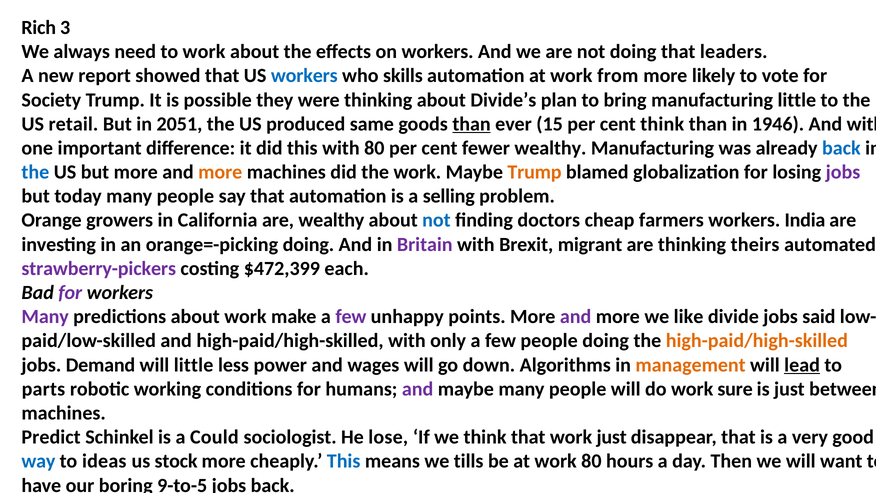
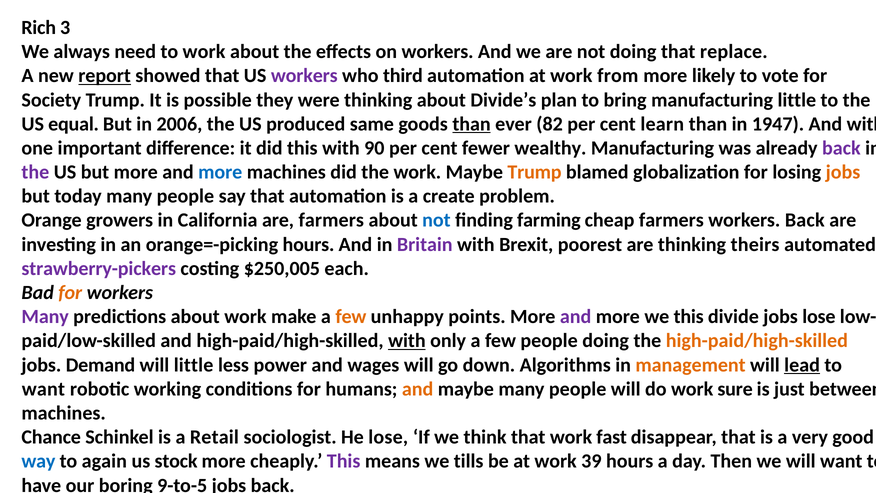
leaders: leaders -> replace (734, 52)
report underline: none -> present (105, 76)
workers colour: blue -> purple (304, 76)
skills: skills -> third (403, 76)
retail: retail -> equal (74, 124)
2051: 2051 -> 2006 (179, 124)
15: 15 -> 82 (550, 124)
cent think: think -> learn (662, 124)
1946: 1946 -> 1947 (778, 124)
with 80: 80 -> 90 (374, 148)
back colour: blue -> purple (841, 148)
the colour: blue -> purple (35, 172)
more colour: orange -> blue (220, 172)
jobs colour: purple -> orange (843, 172)
selling: selling -> create (449, 196)
are wealthy: wealthy -> farmers (331, 220)
doctors: doctors -> farming (549, 220)
workers India: India -> Back (805, 220)
orange=-picking doing: doing -> hours (308, 244)
migrant: migrant -> poorest (590, 244)
$472,399: $472,399 -> $250,005 (282, 268)
for colour: purple -> orange (70, 292)
few colour: purple -> orange (351, 317)
we like: like -> this (689, 317)
jobs said: said -> lose (819, 317)
with underline: none -> present (407, 341)
parts: parts -> want (43, 389)
and colour: purple -> orange (418, 389)
Predict: Predict -> Chance (51, 437)
Could: Could -> Retail (214, 437)
work just: just -> fast (612, 437)
ideas: ideas -> again (104, 461)
This colour: blue -> purple (344, 461)
work 80: 80 -> 39 (591, 461)
